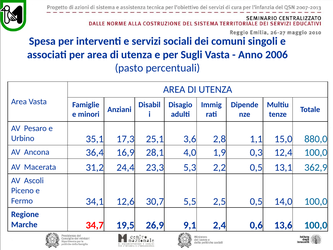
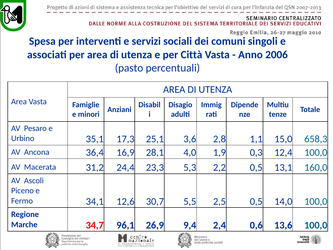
Sugli: Sugli -> Città (192, 55)
880,0: 880,0 -> 658,3 (316, 139)
362,9: 362,9 -> 160,0 (316, 167)
19,5: 19,5 -> 96,1 (125, 225)
9,1: 9,1 -> 9,4 (190, 225)
